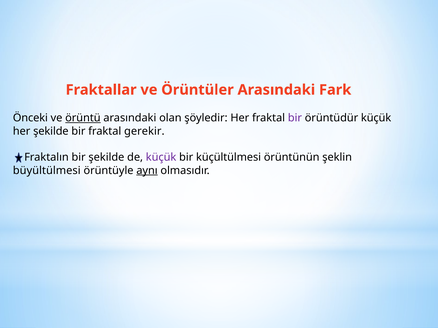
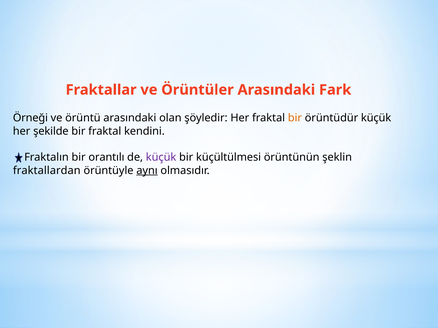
Önceki: Önceki -> Örneği (30, 118)
örüntü underline: present -> none (83, 118)
bir colour: purple -> orange (295, 118)
gerekir: gerekir -> kendini (144, 131)
bir şekilde: şekilde -> orantılı (106, 158)
büyültülmesi: büyültülmesi -> fraktallardan (47, 171)
